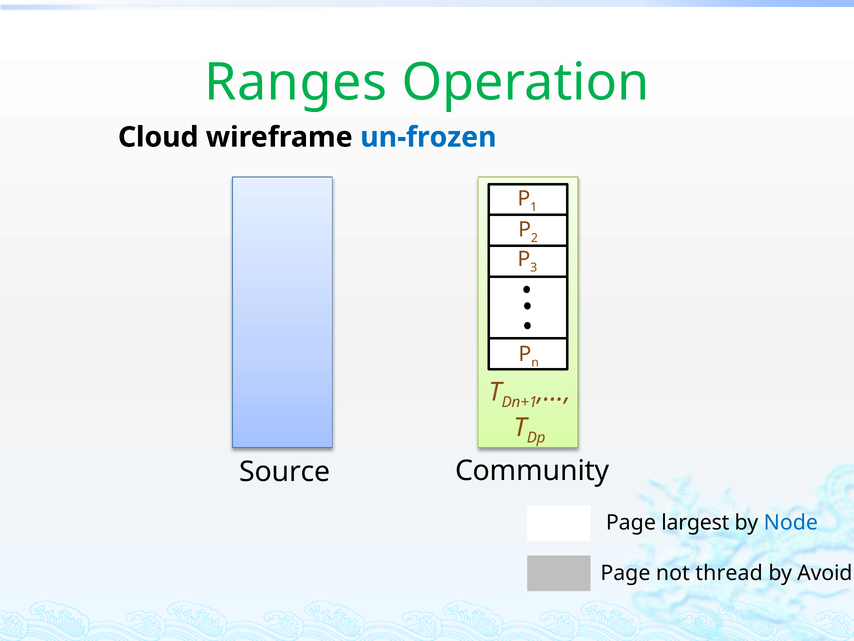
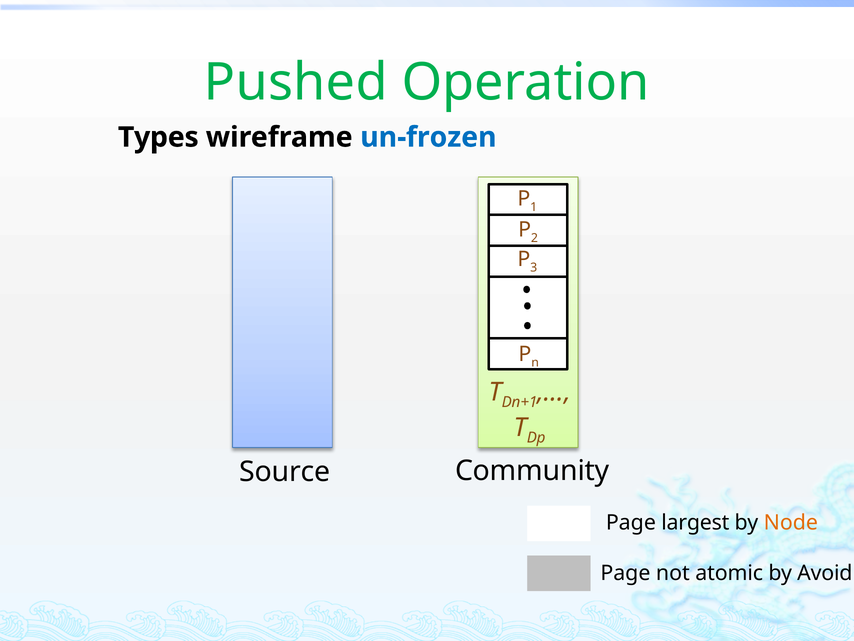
Ranges: Ranges -> Pushed (296, 83)
Cloud: Cloud -> Types (158, 137)
Node colour: blue -> orange (791, 522)
thread: thread -> atomic (729, 573)
